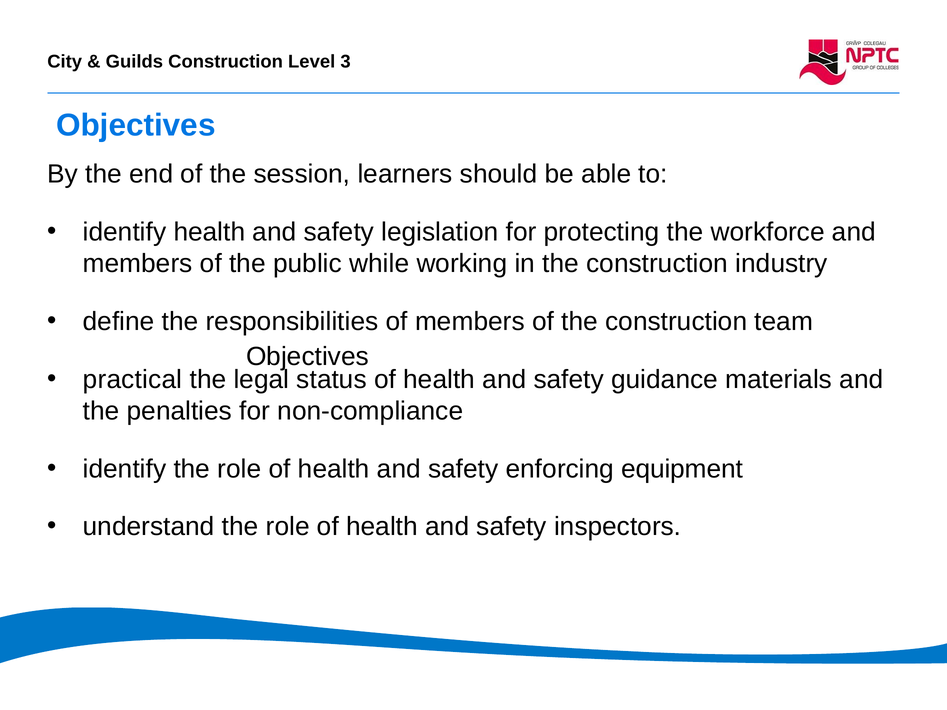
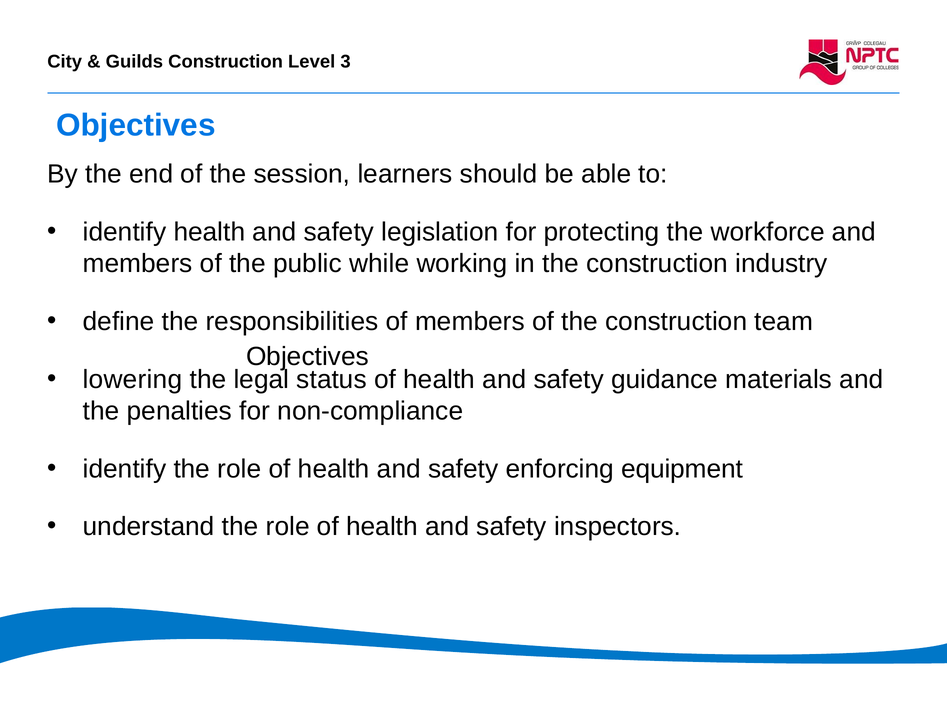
practical: practical -> lowering (133, 380)
